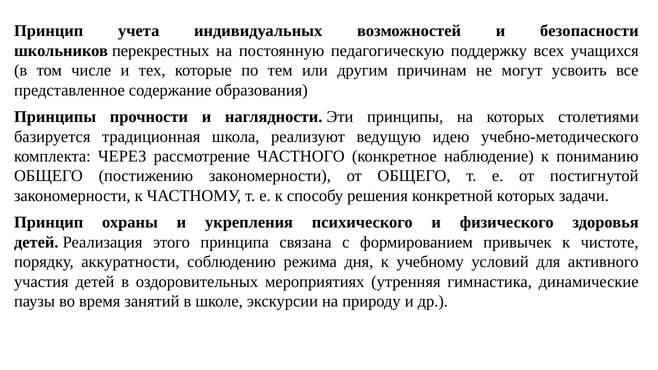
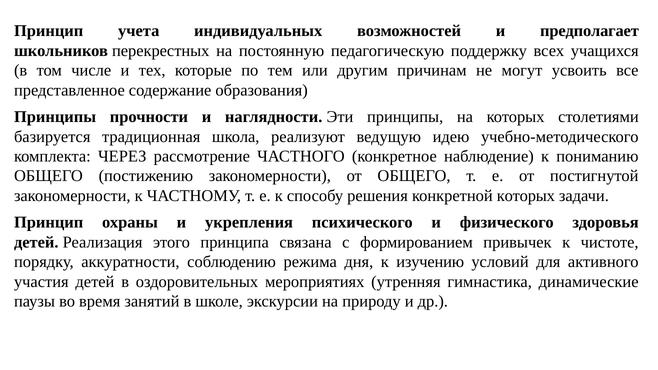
безопасности: безопасности -> предполагает (589, 31)
учебному: учебному -> изучению (430, 262)
